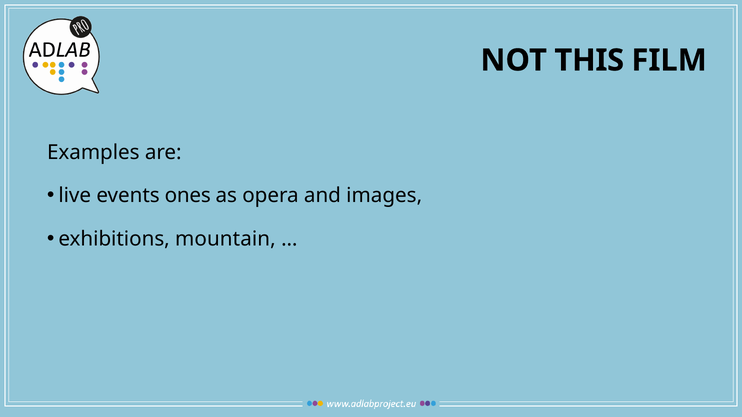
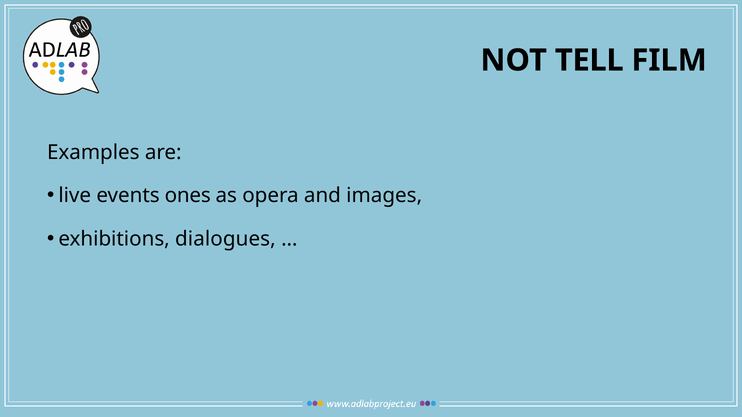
THIS: THIS -> TELL (589, 60)
mountain: mountain -> dialogues (225, 239)
